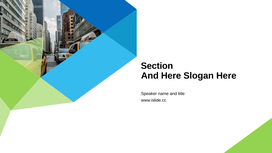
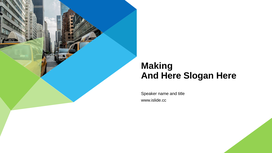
Section: Section -> Making (157, 66)
